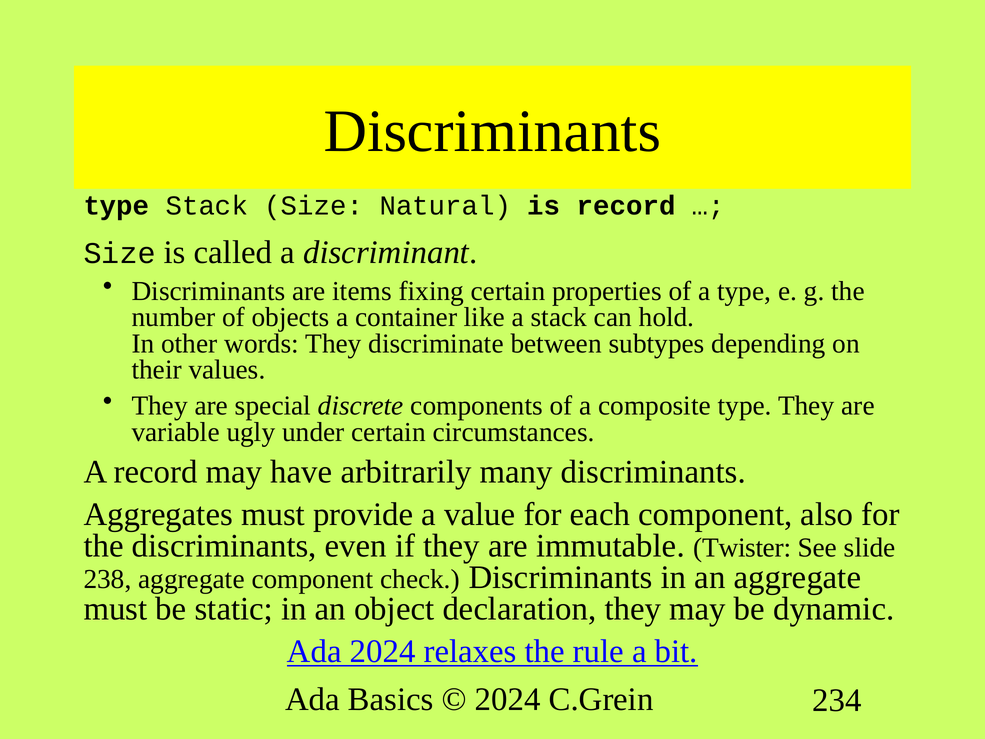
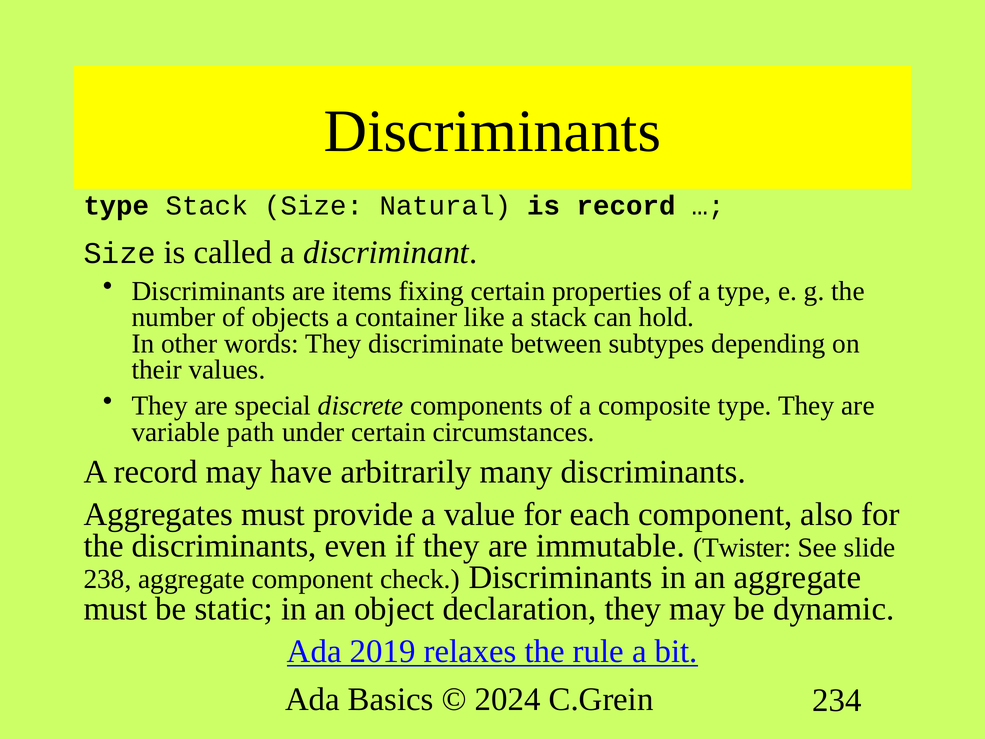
ugly: ugly -> path (251, 432)
Ada 2024: 2024 -> 2019 (383, 651)
